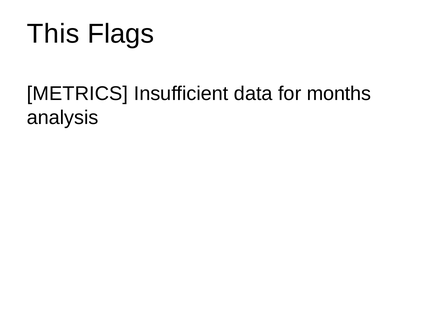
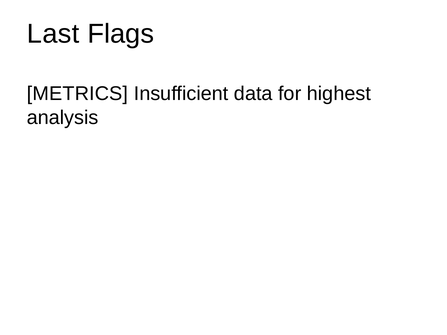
This: This -> Last (53, 34)
months: months -> highest (339, 94)
